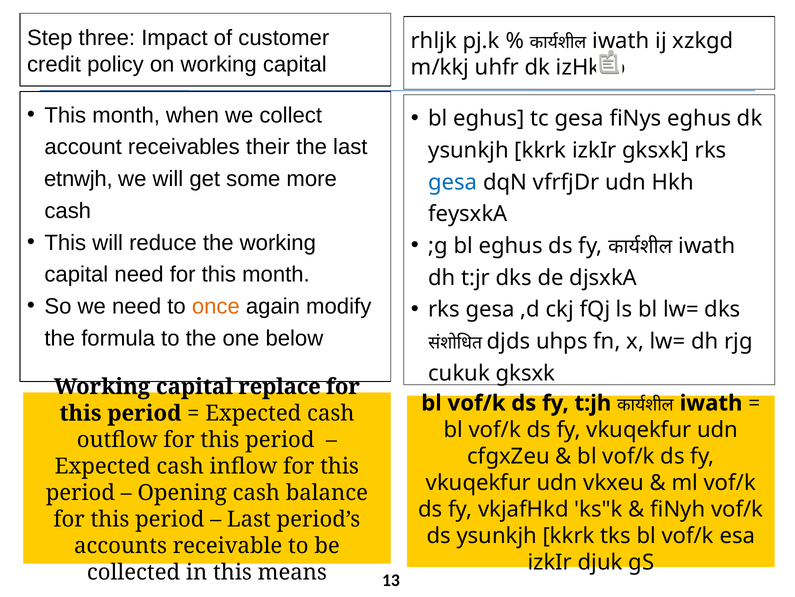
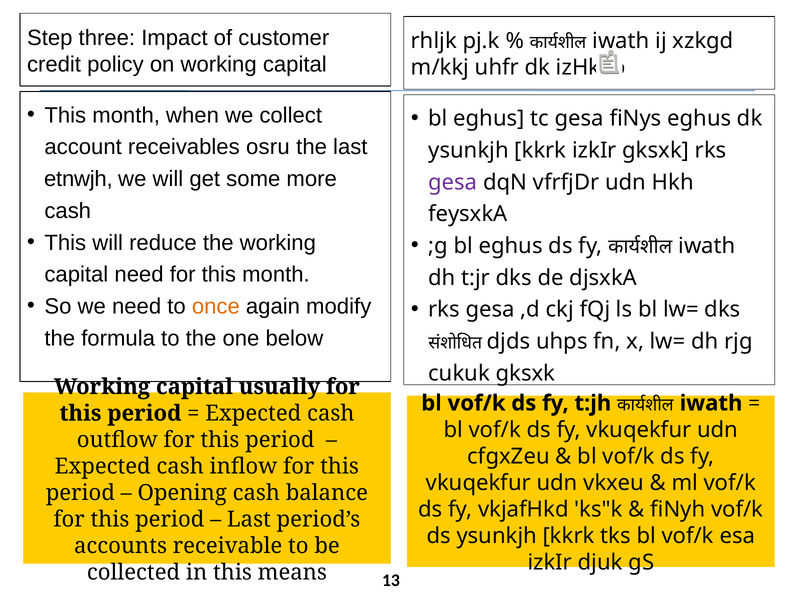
their: their -> osru (268, 147)
gesa colour: blue -> purple (453, 182)
replace: replace -> usually (279, 386)
